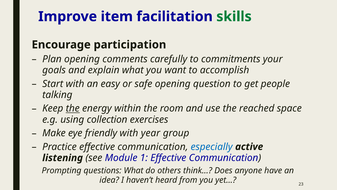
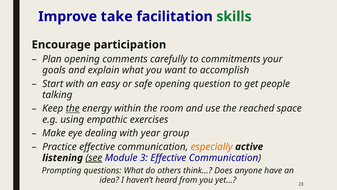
item: item -> take (117, 17)
collection: collection -> empathic (107, 119)
friendly: friendly -> dealing (101, 133)
especially colour: blue -> orange (212, 146)
see underline: none -> present (94, 158)
1: 1 -> 3 (144, 158)
